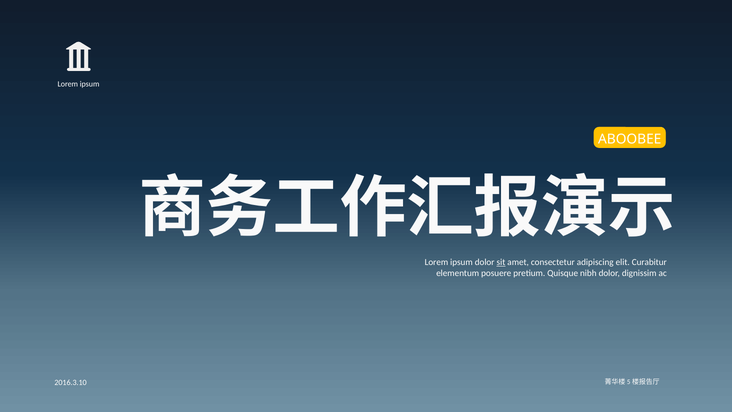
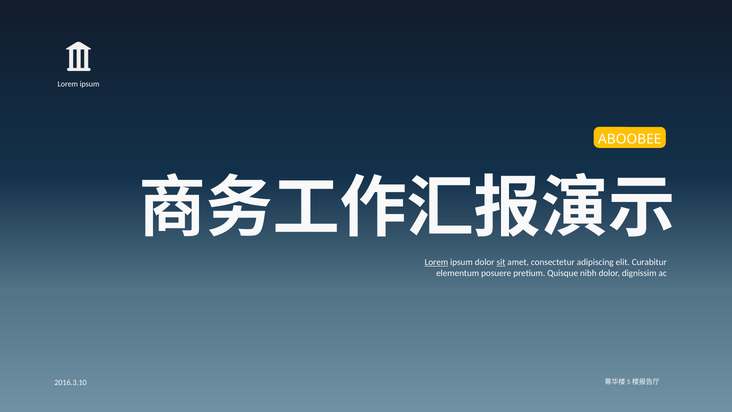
Lorem underline: none -> present (436, 262)
